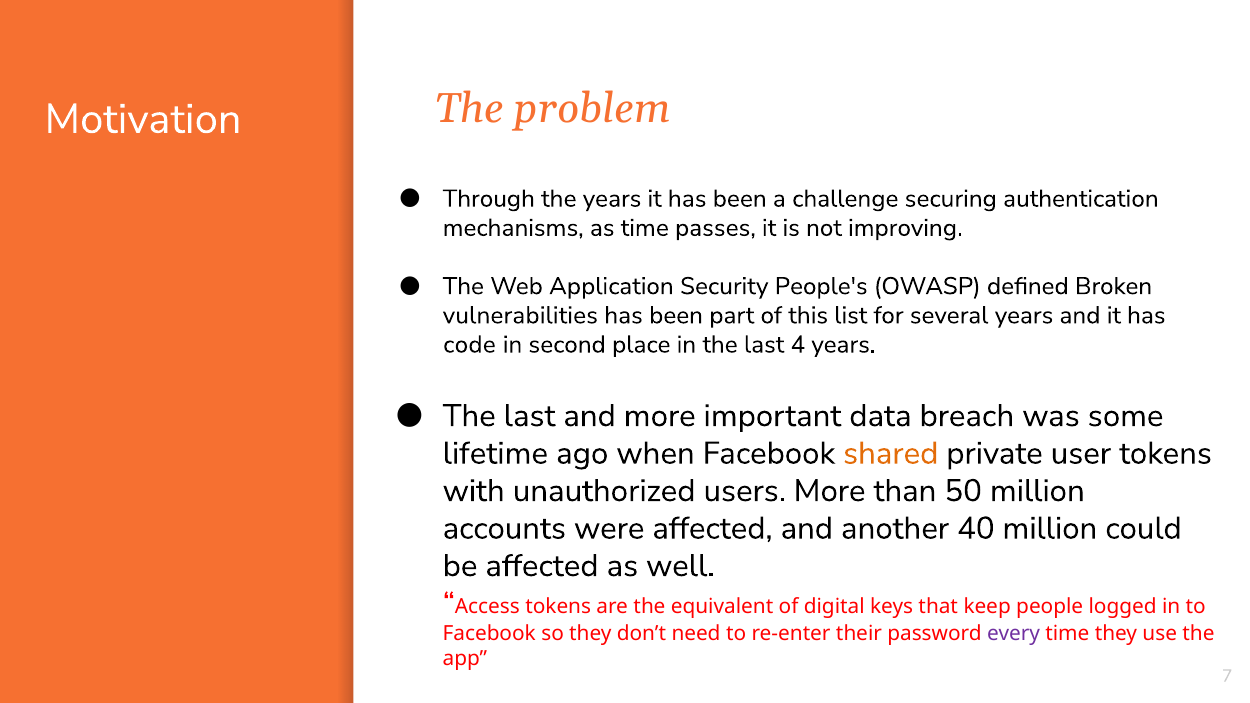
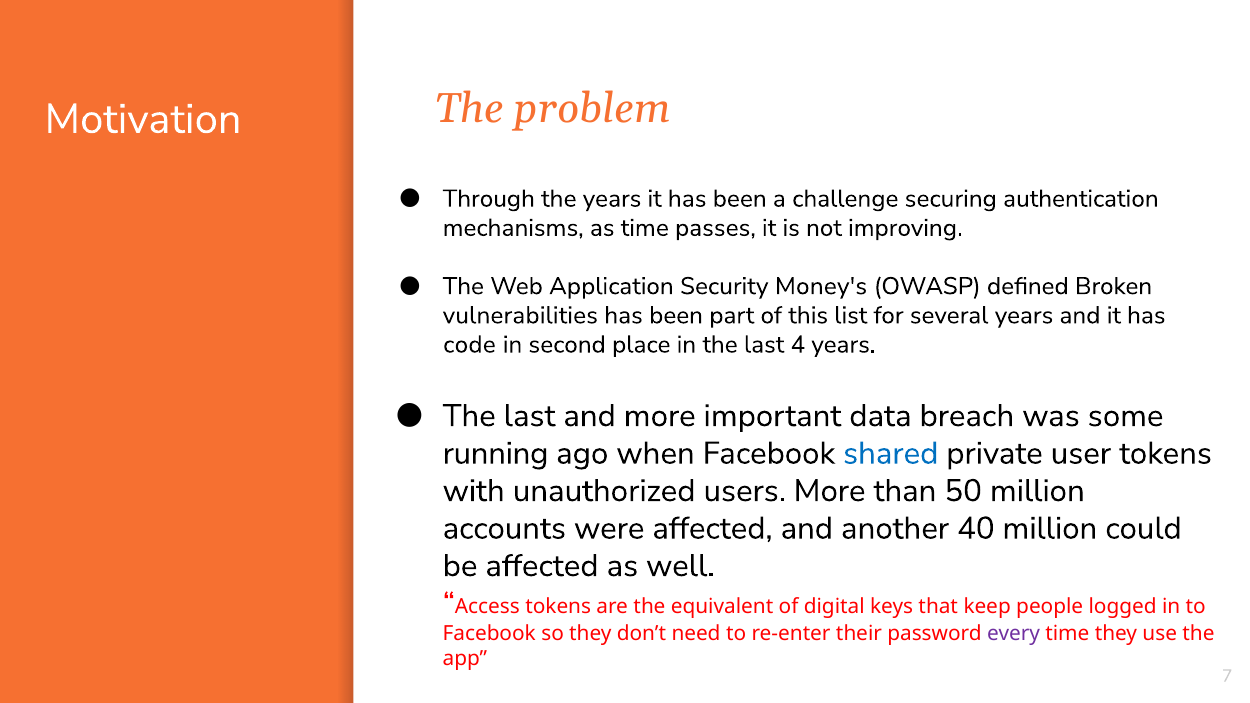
People's: People's -> Money's (821, 286)
lifetime: lifetime -> running (496, 453)
shared colour: orange -> blue (891, 453)
